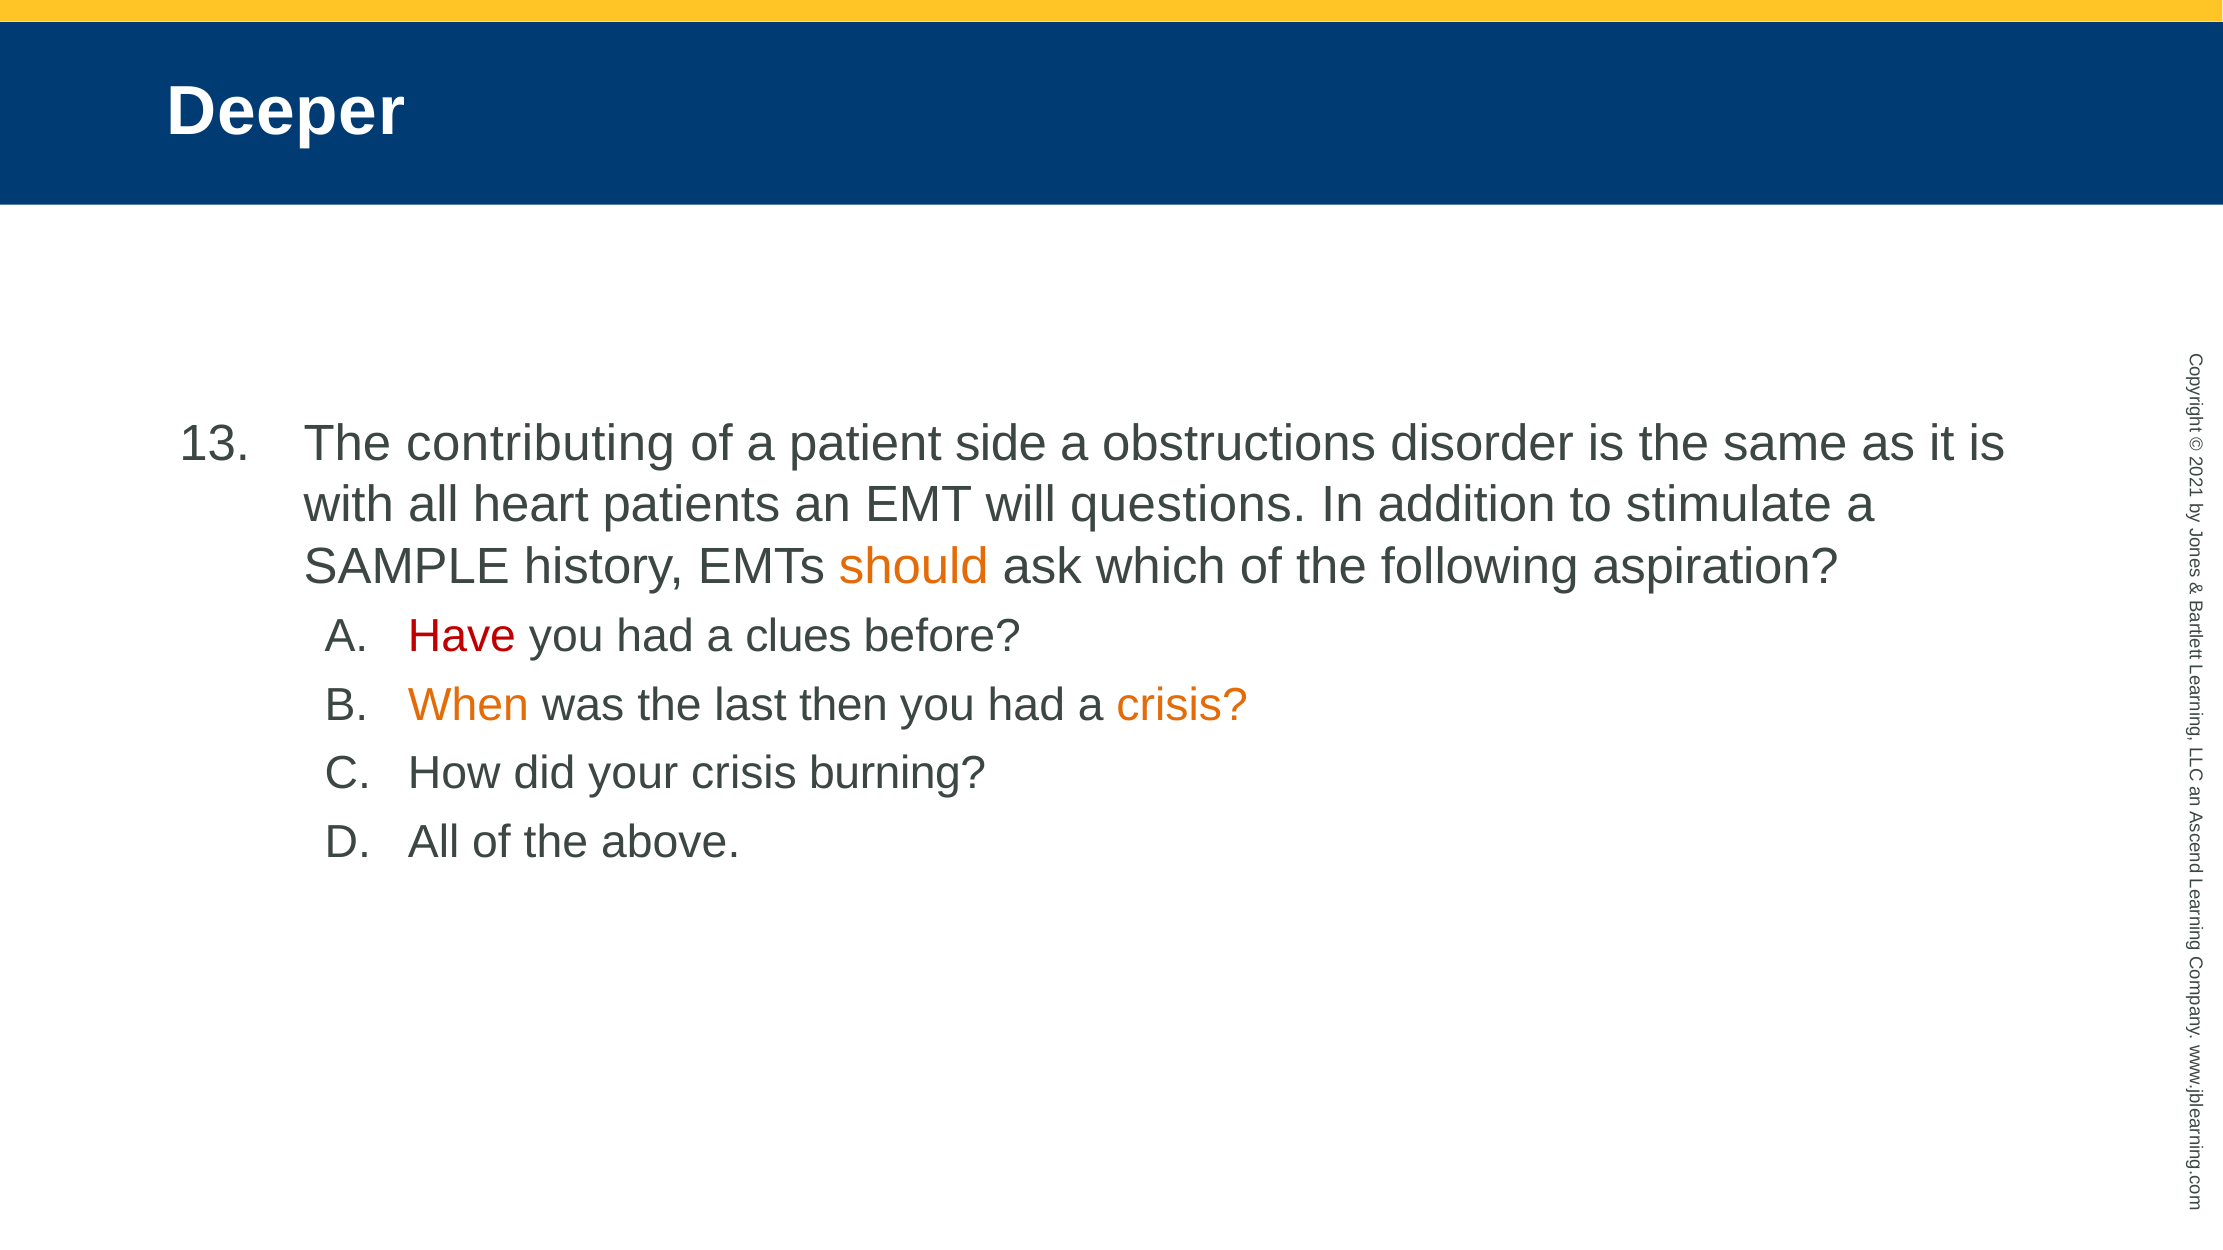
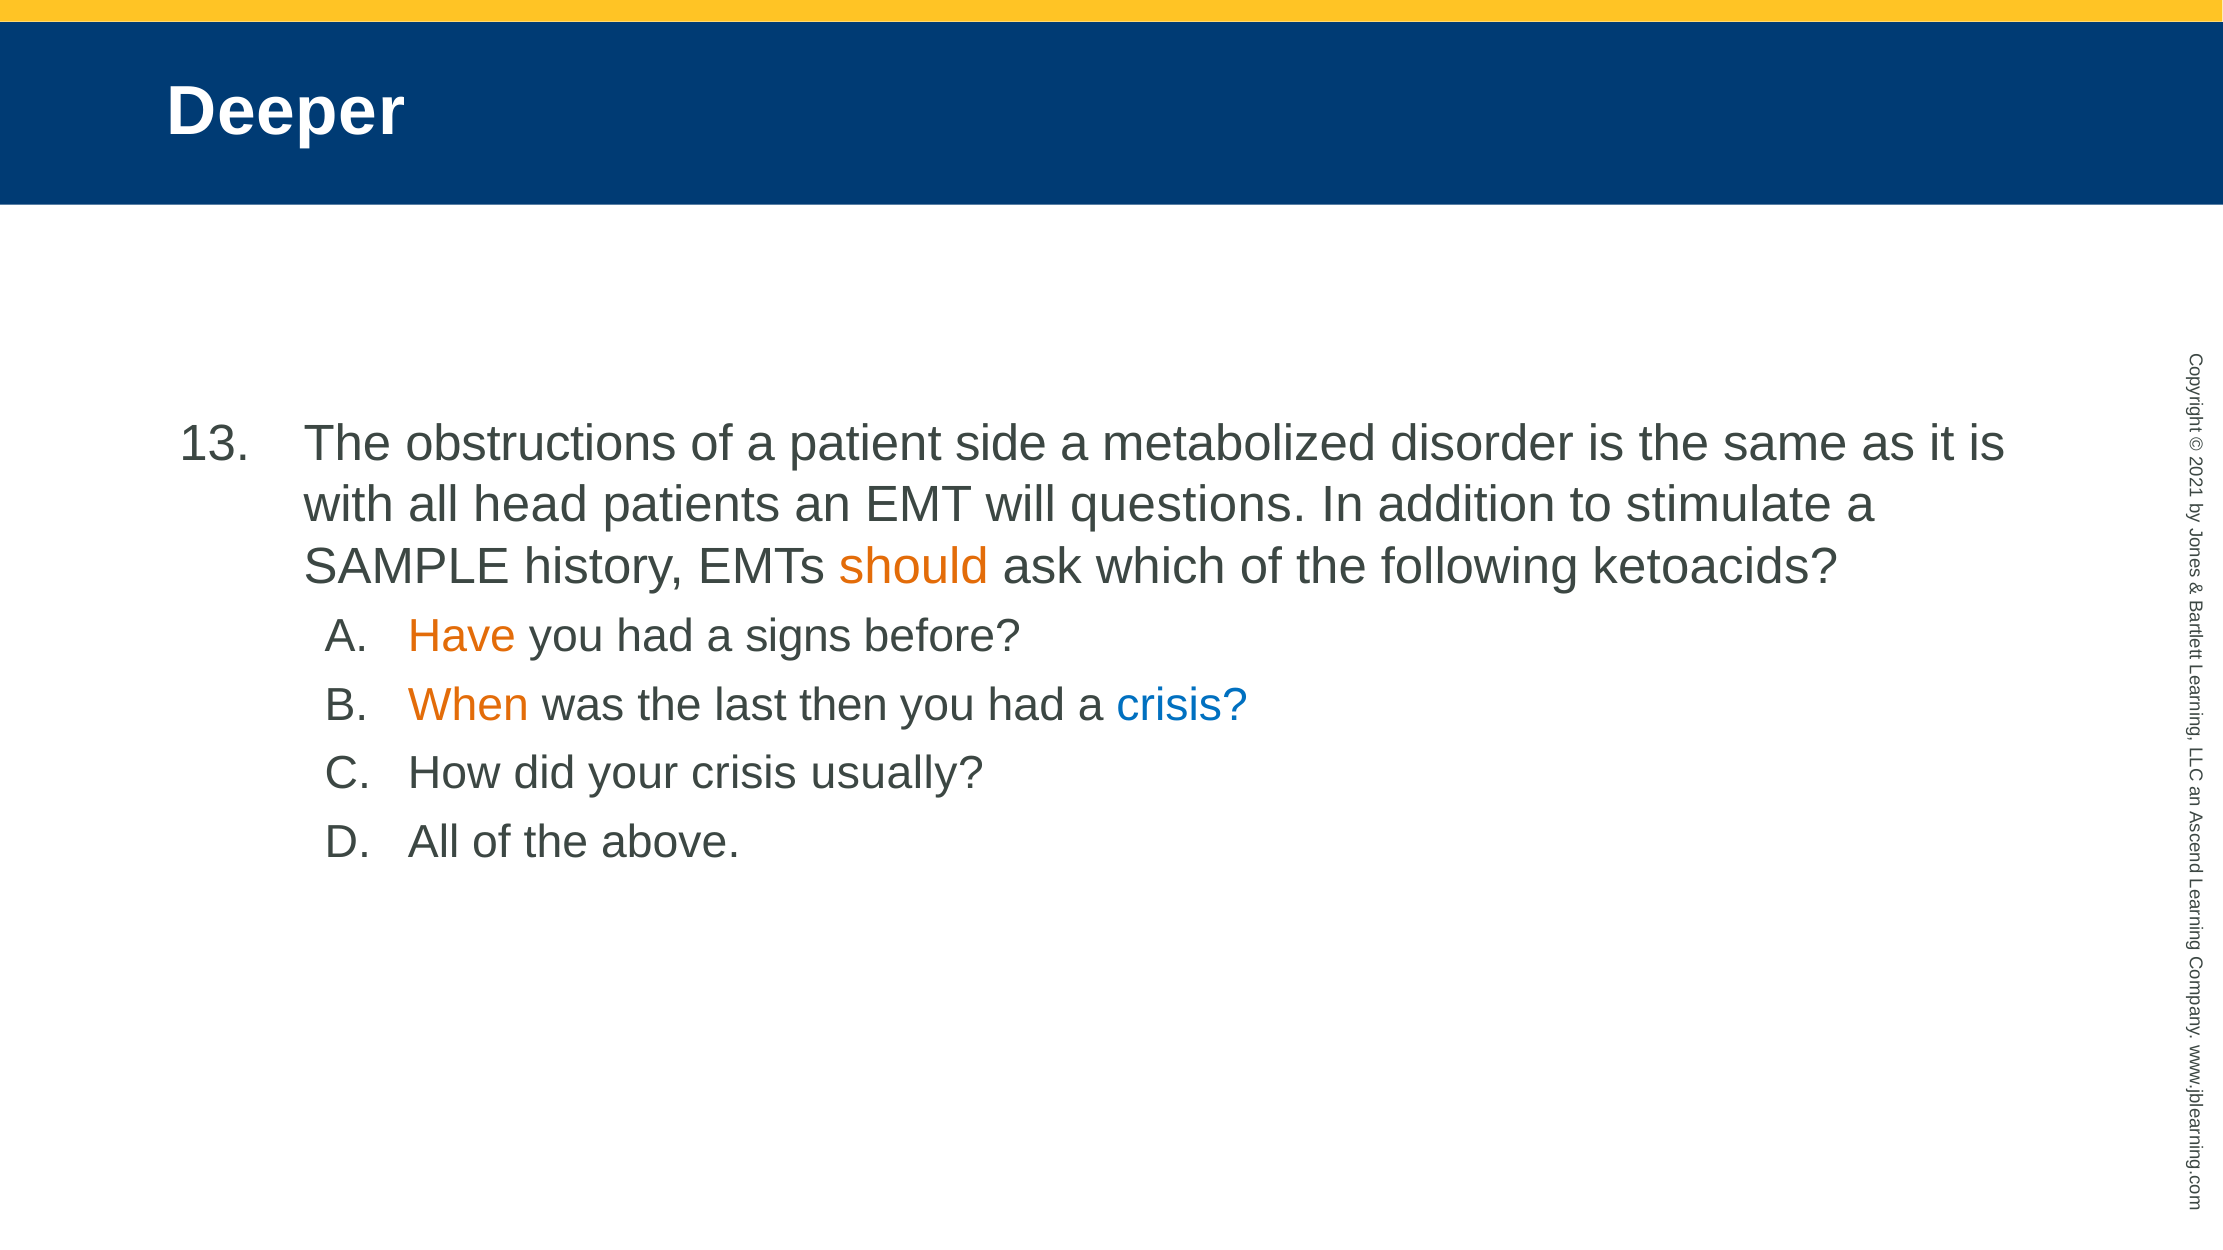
contributing: contributing -> obstructions (541, 444)
obstructions: obstructions -> metabolized (1239, 444)
heart: heart -> head (530, 505)
aspiration: aspiration -> ketoacids (1715, 566)
Have colour: red -> orange (462, 637)
clues: clues -> signs (798, 637)
crisis colour: orange -> blue (1182, 705)
burning: burning -> usually (897, 774)
